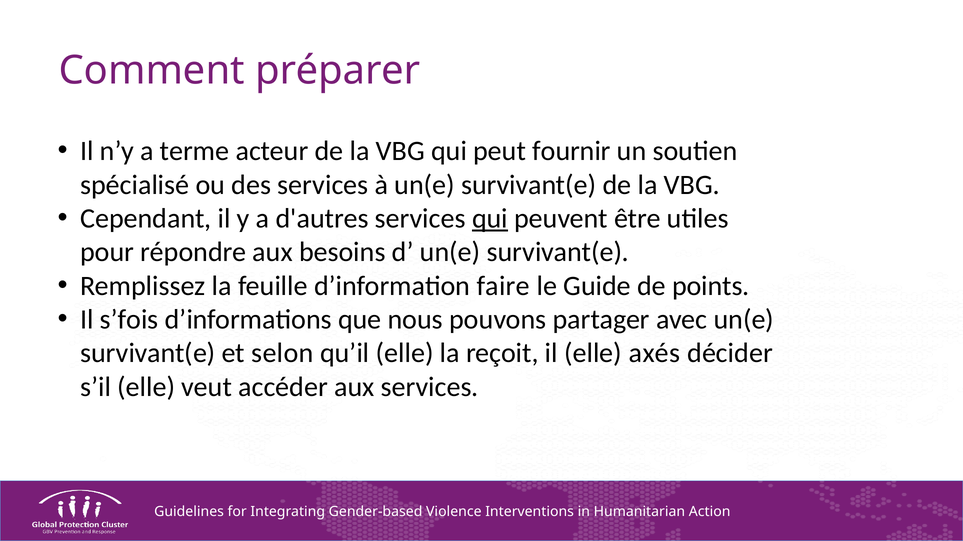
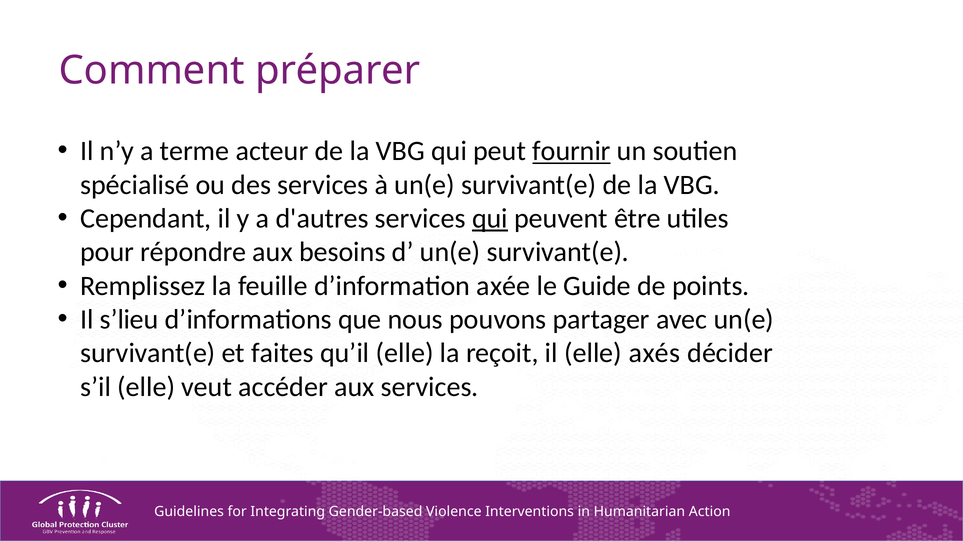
fournir underline: none -> present (572, 151)
faire: faire -> axée (503, 286)
s’fois: s’fois -> s’lieu (129, 320)
selon: selon -> faites (283, 354)
